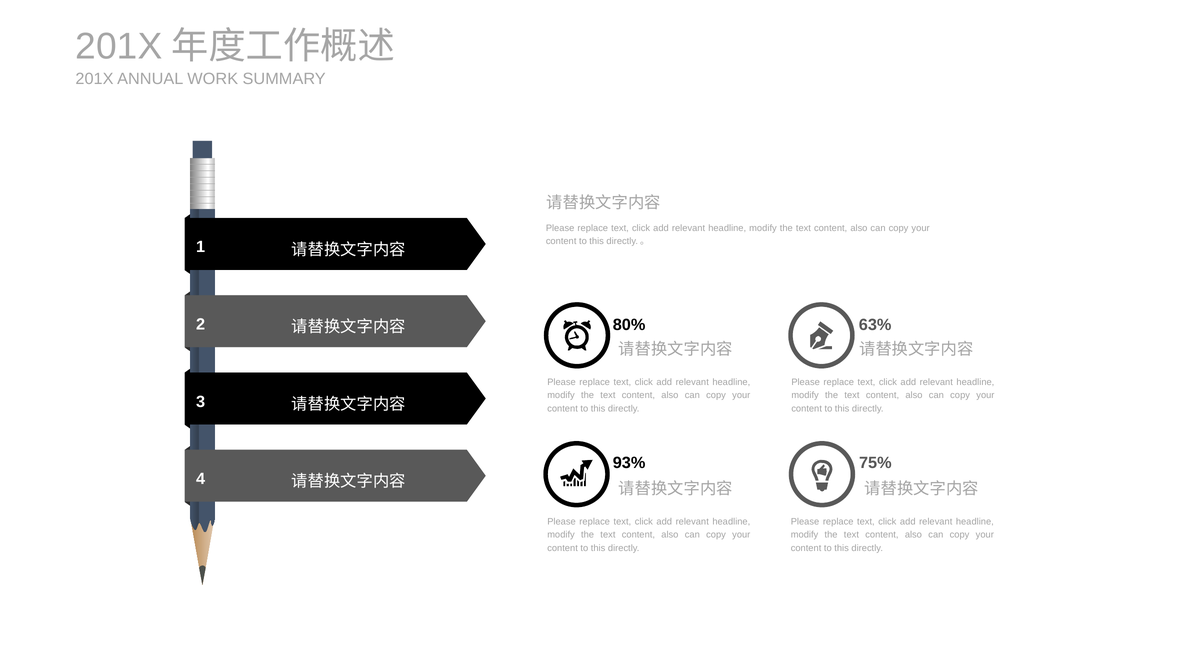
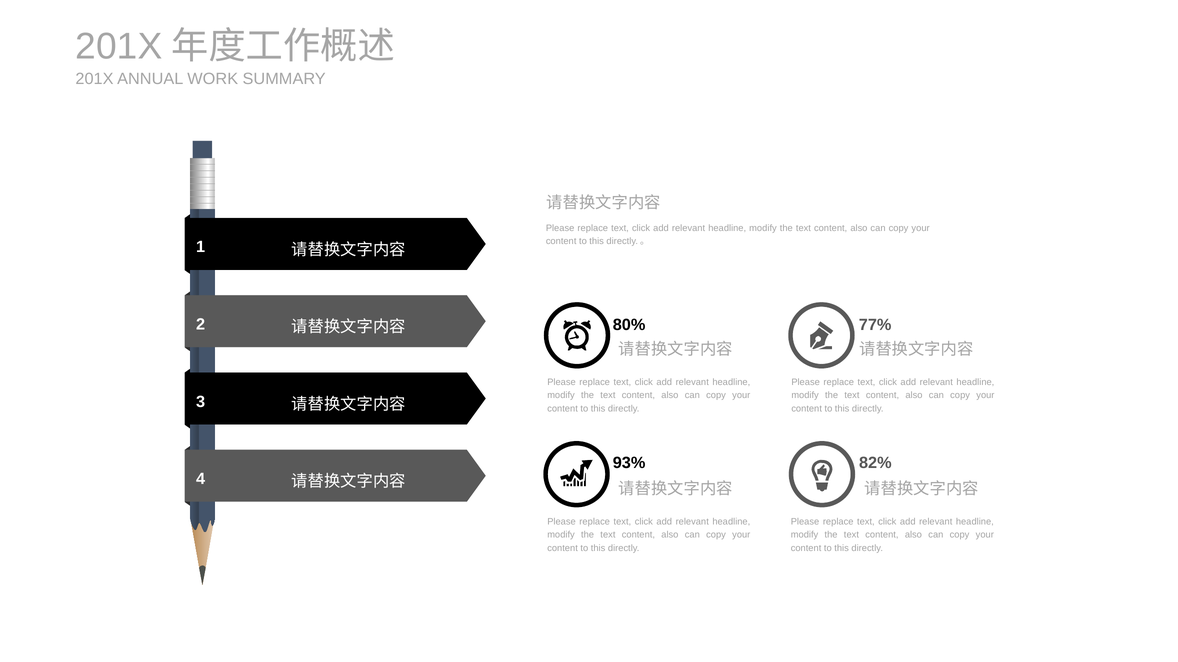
63%: 63% -> 77% (875, 325)
75%: 75% -> 82% (875, 463)
